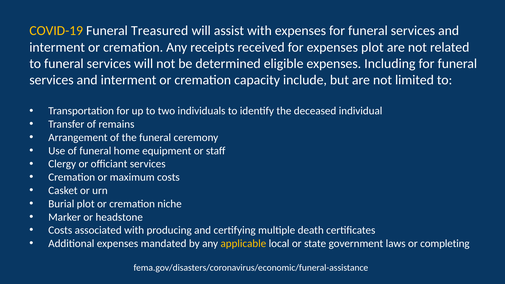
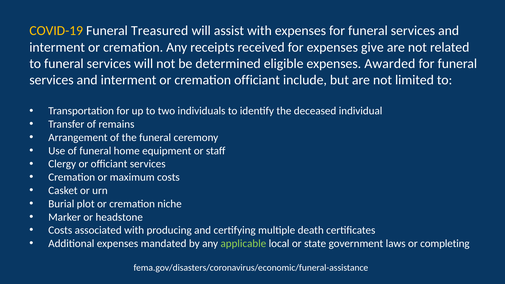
expenses plot: plot -> give (372, 47)
Including: Including -> Awarded (390, 64)
cremation capacity: capacity -> officiant (257, 80)
applicable colour: yellow -> light green (243, 244)
